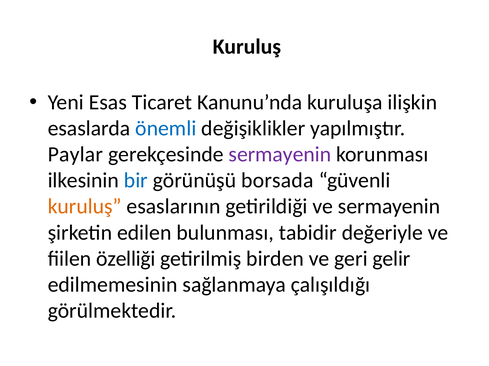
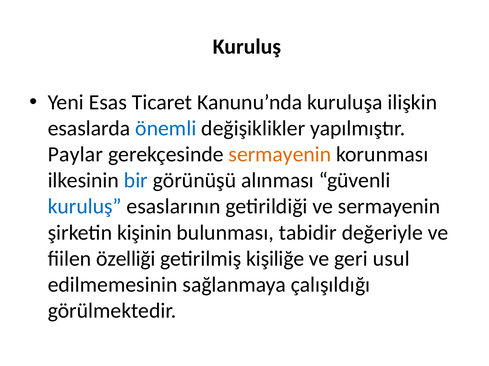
sermayenin colour: purple -> orange (280, 155)
borsada: borsada -> alınması (277, 181)
kuruluş colour: orange -> blue (85, 207)
edilen: edilen -> kişinin (144, 233)
birden: birden -> kişiliğe (275, 259)
gelir: gelir -> usul (391, 259)
